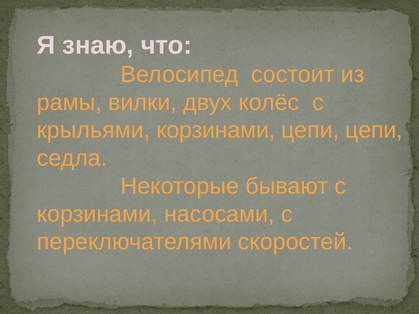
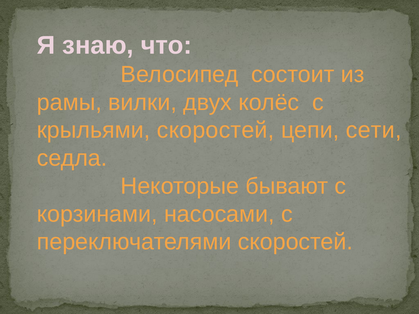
крыльями корзинами: корзинами -> скоростей (216, 130)
цепи цепи: цепи -> сети (374, 130)
